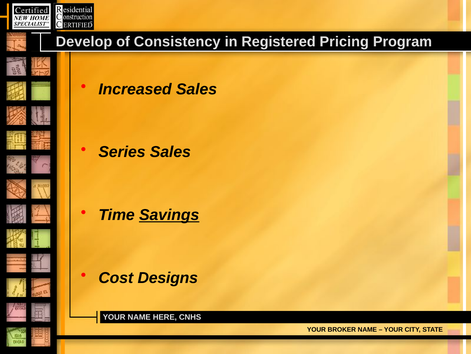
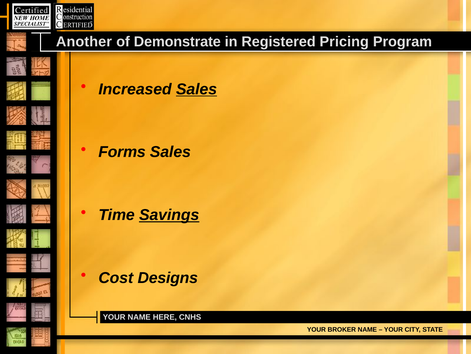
Develop: Develop -> Another (84, 42)
Consistency: Consistency -> Demonstrate (177, 42)
Sales underline: none -> present (197, 89)
Series: Series -> Forms (122, 152)
